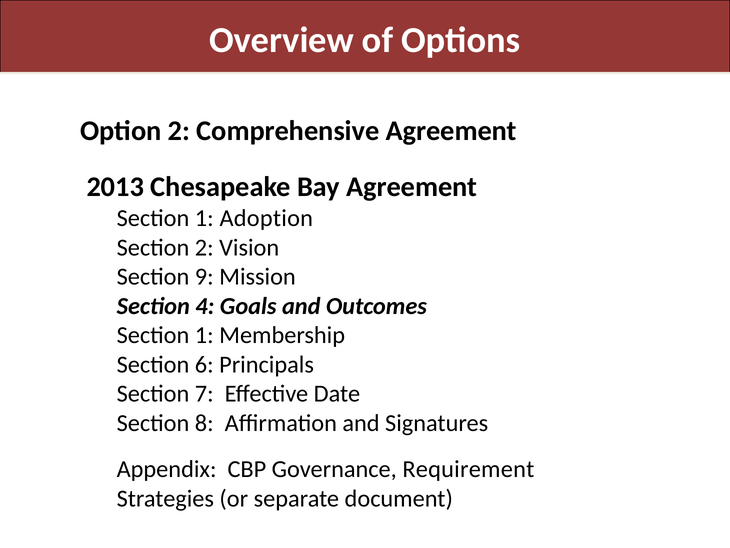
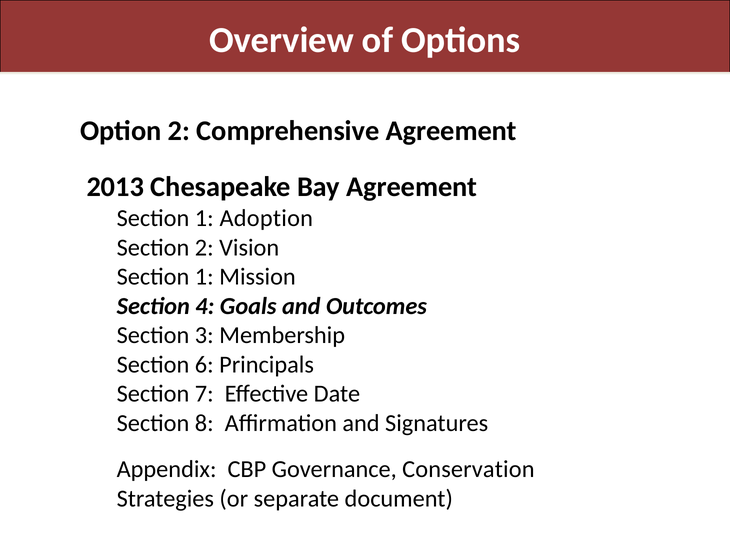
9: 9 -> 1 (204, 277)
1: 1 -> 3 (204, 335)
Requirement: Requirement -> Conservation (468, 469)
